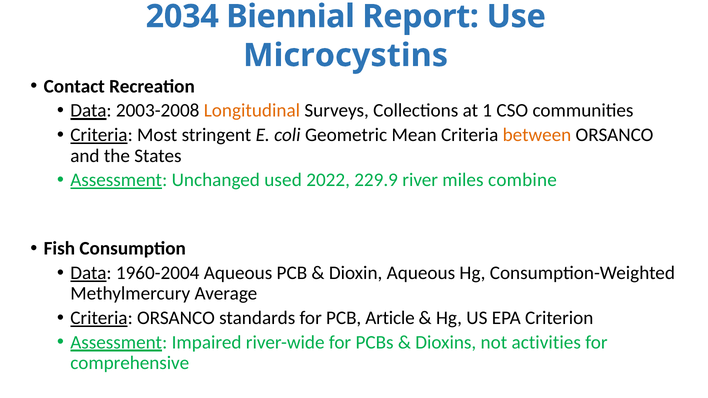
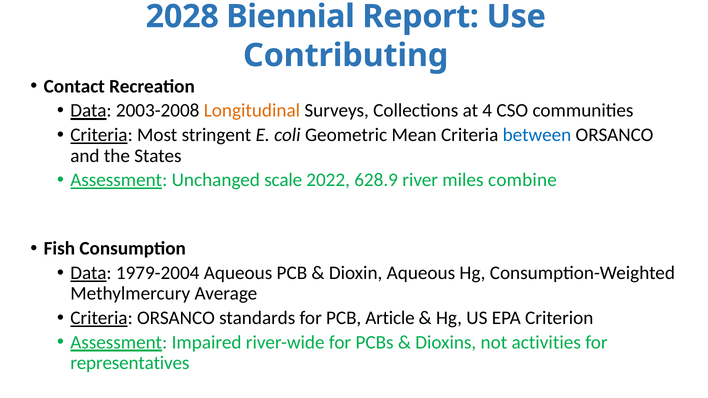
2034: 2034 -> 2028 (182, 17)
Microcystins: Microcystins -> Contributing (346, 55)
1: 1 -> 4 (487, 111)
between colour: orange -> blue (537, 135)
used: used -> scale (283, 180)
229.9: 229.9 -> 628.9 (376, 180)
1960-2004: 1960-2004 -> 1979-2004 (158, 273)
comprehensive: comprehensive -> representatives (130, 363)
